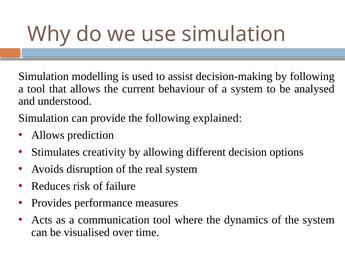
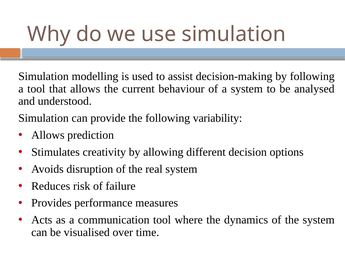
explained: explained -> variability (218, 118)
